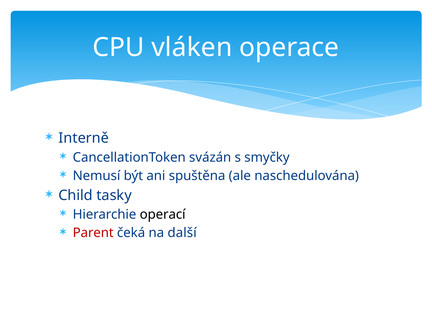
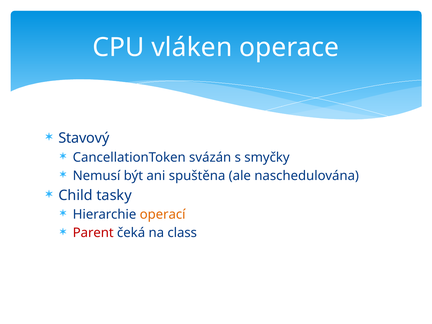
Interně: Interně -> Stavový (84, 138)
operací colour: black -> orange (163, 214)
další: další -> class (182, 233)
